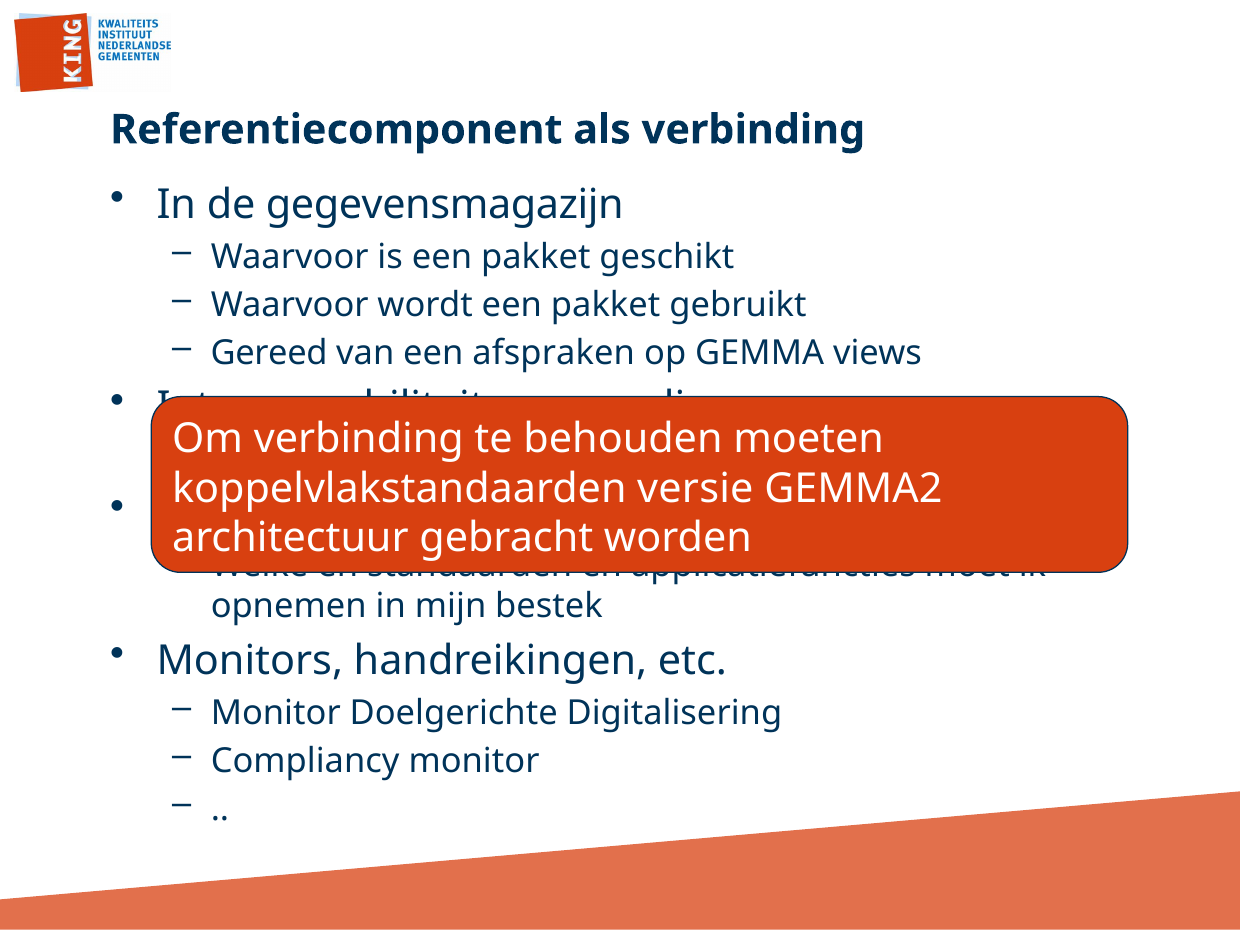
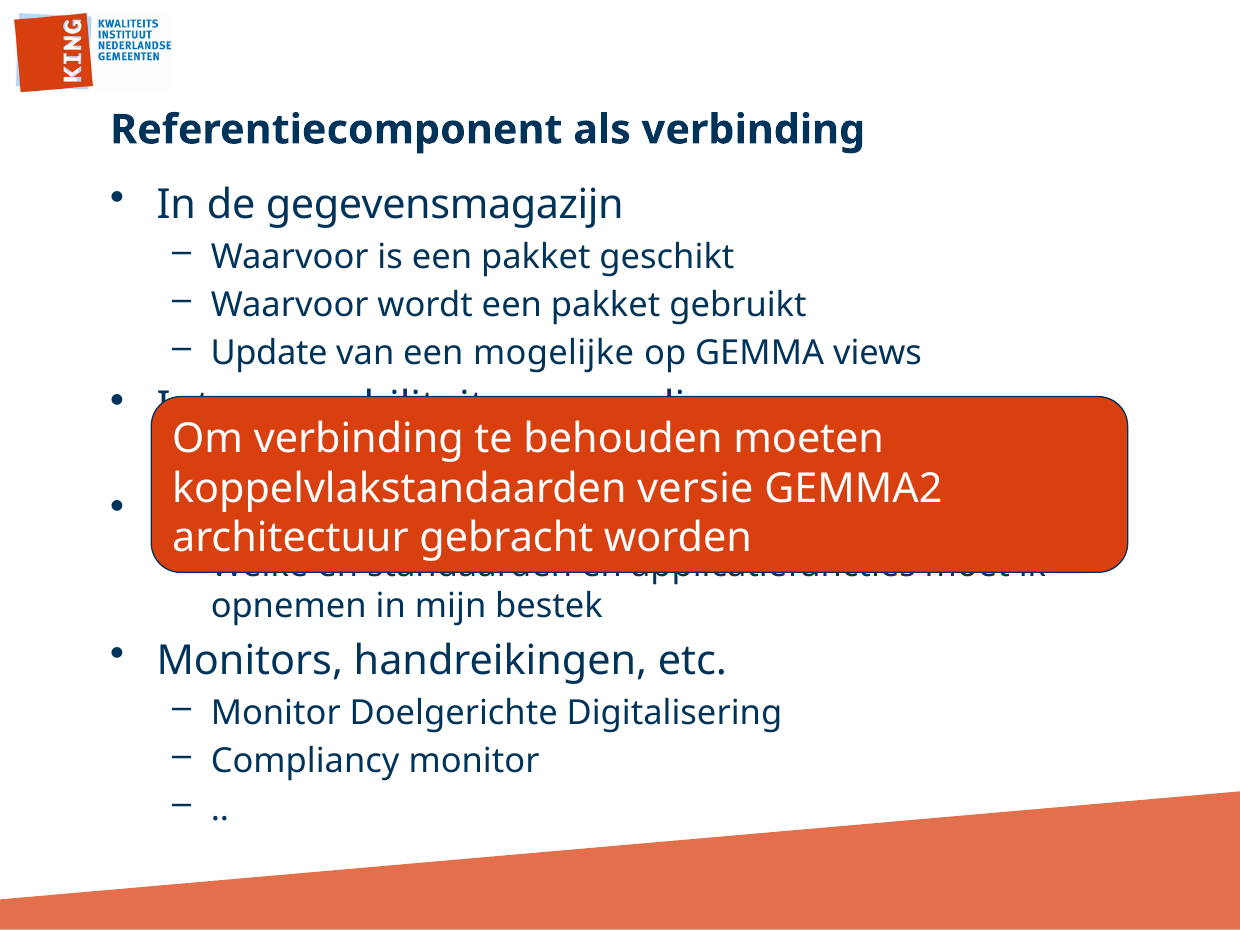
Gereed: Gereed -> Update (269, 353)
afspraken: afspraken -> mogelijke (554, 353)
